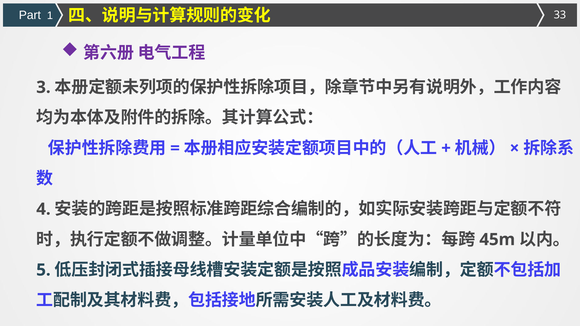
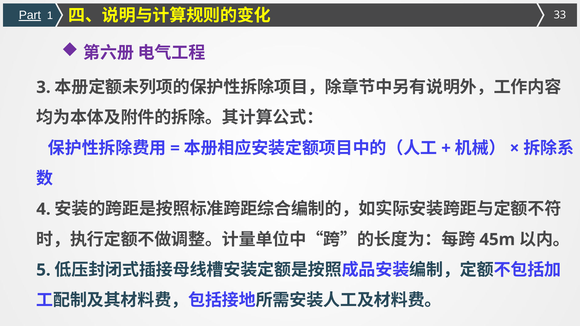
Part underline: none -> present (30, 15)
